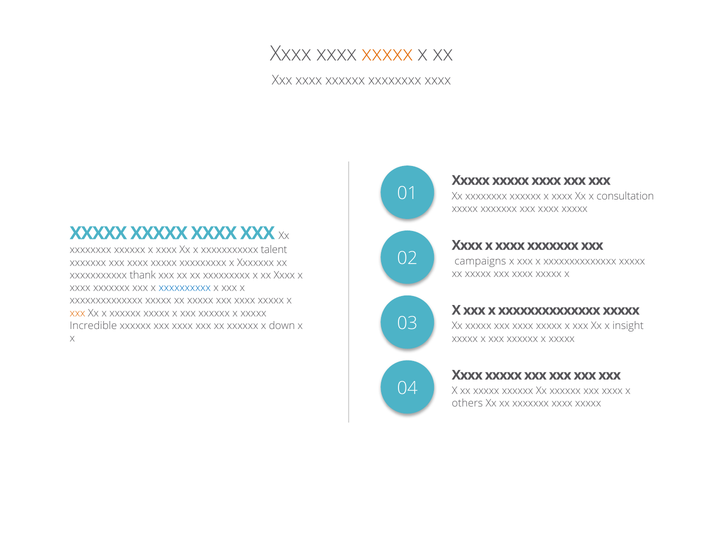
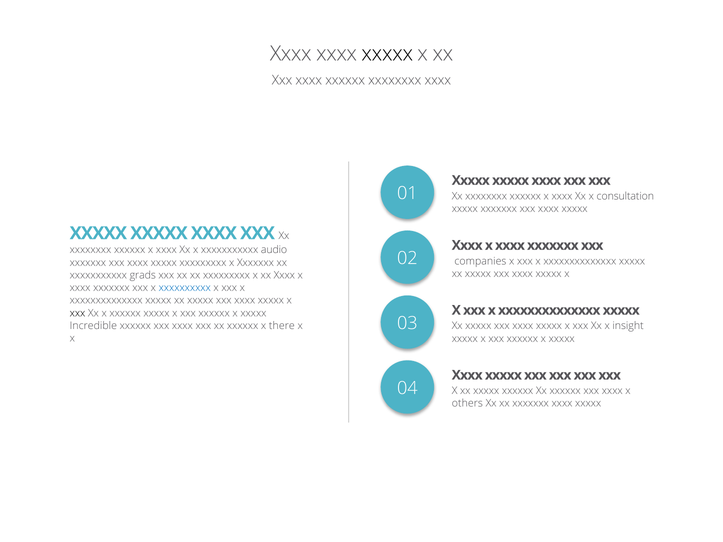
xxxxx colour: orange -> black (387, 54)
talent: talent -> audio (274, 250)
campaigns: campaigns -> companies (480, 261)
thank: thank -> grads (143, 275)
xxx colour: orange -> black (77, 313)
down: down -> there (282, 326)
